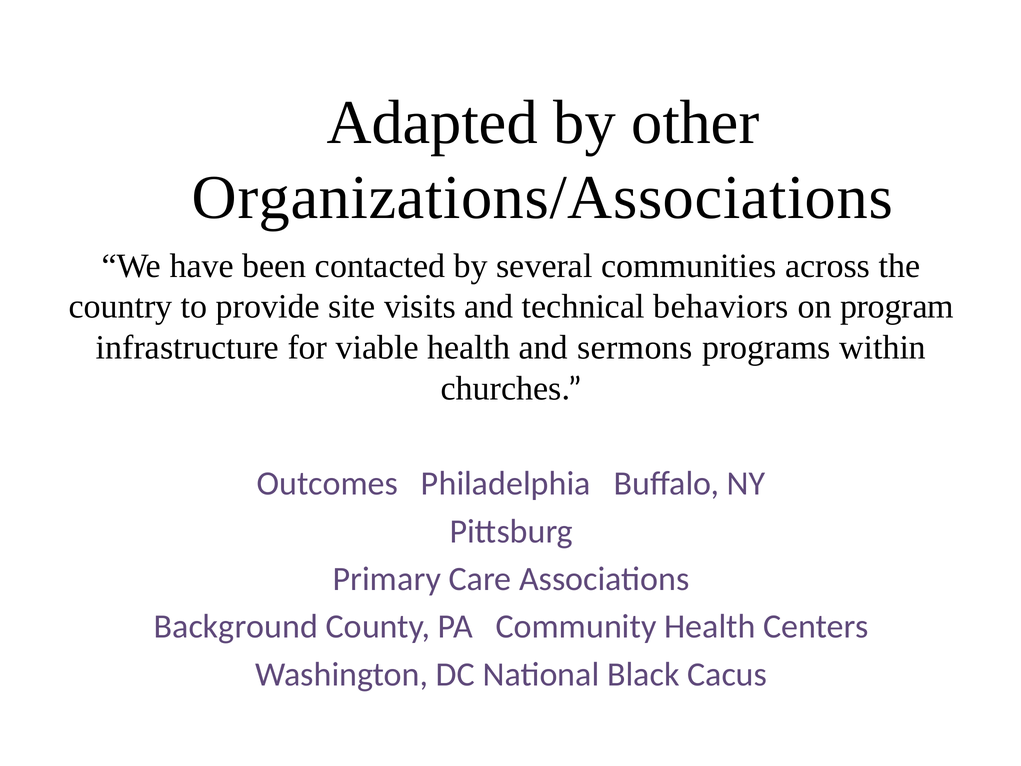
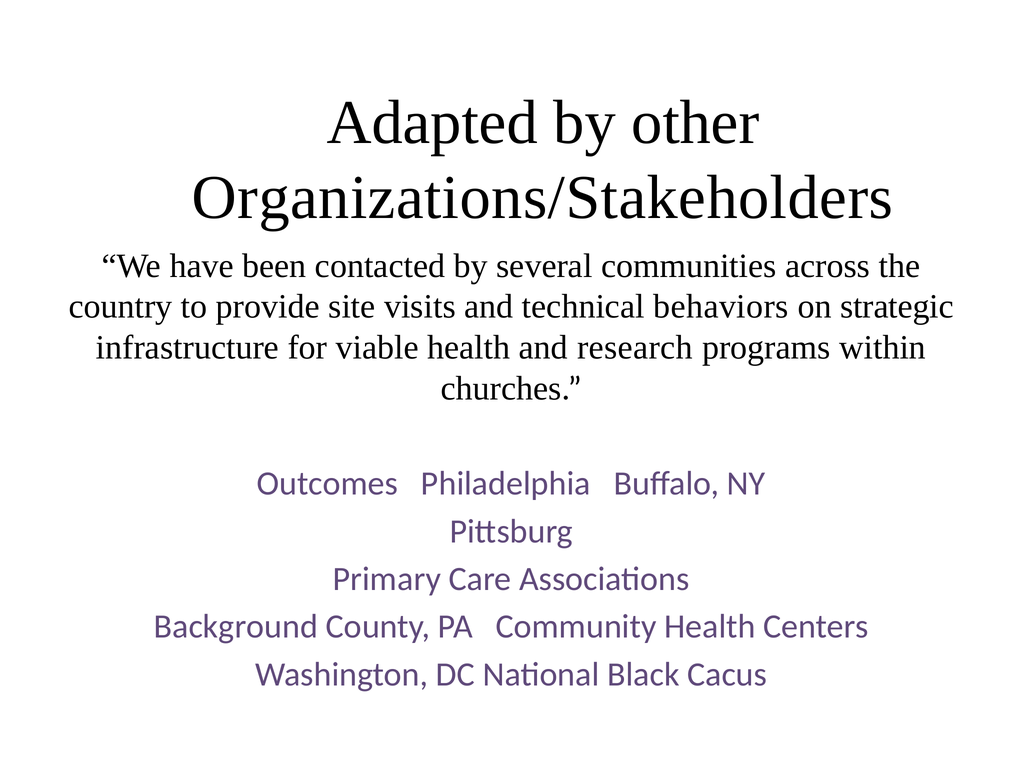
Organizations/Associations: Organizations/Associations -> Organizations/Stakeholders (542, 198)
program: program -> strategic (897, 307)
sermons: sermons -> research (635, 347)
